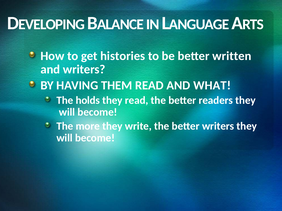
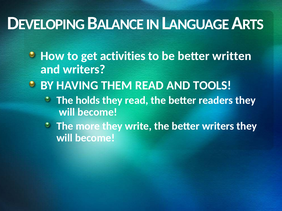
histories: histories -> activities (123, 56)
WHAT: WHAT -> TOOLS (212, 86)
